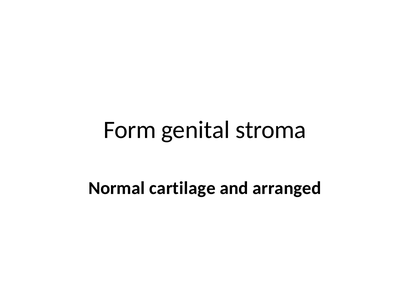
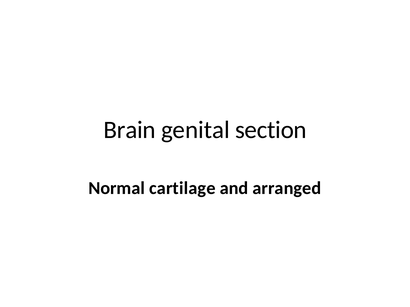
Form: Form -> Brain (130, 130)
stroma: stroma -> section (271, 130)
